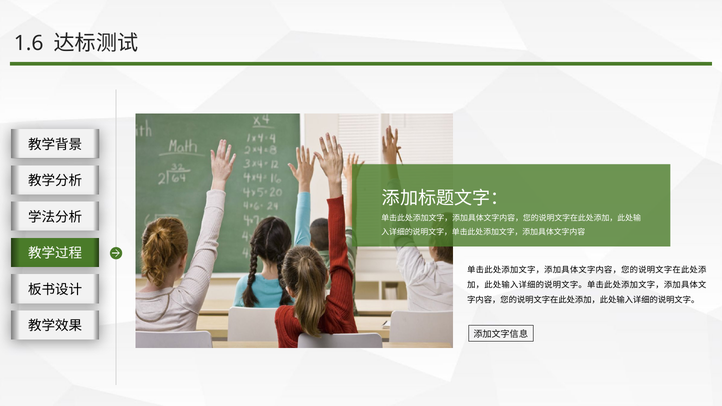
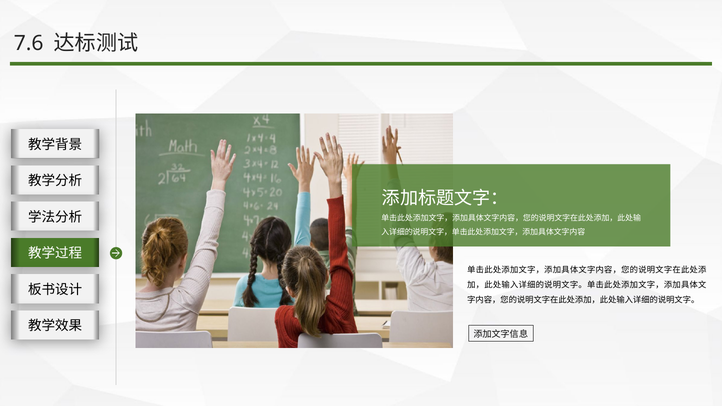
1.6: 1.6 -> 7.6 (29, 43)
